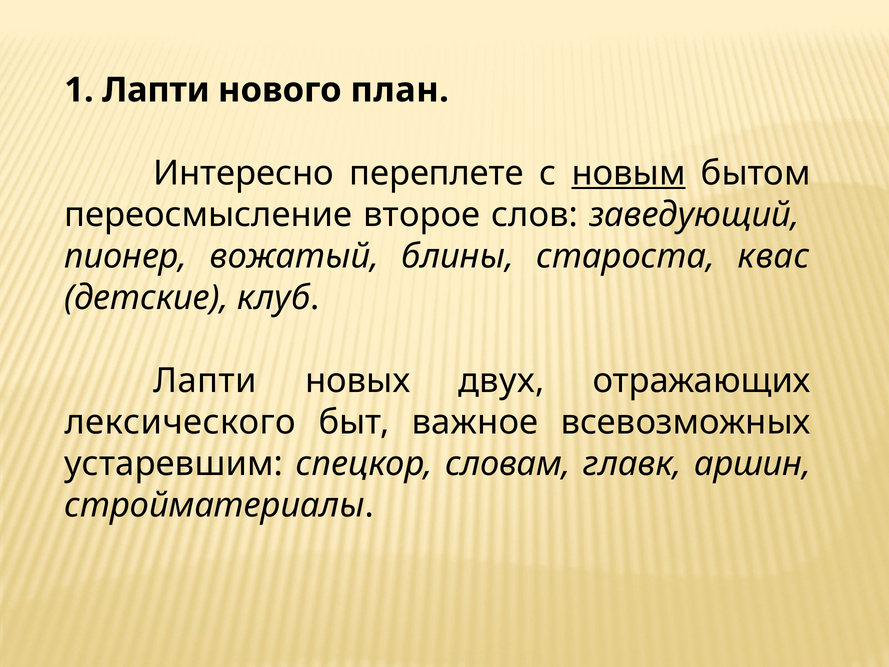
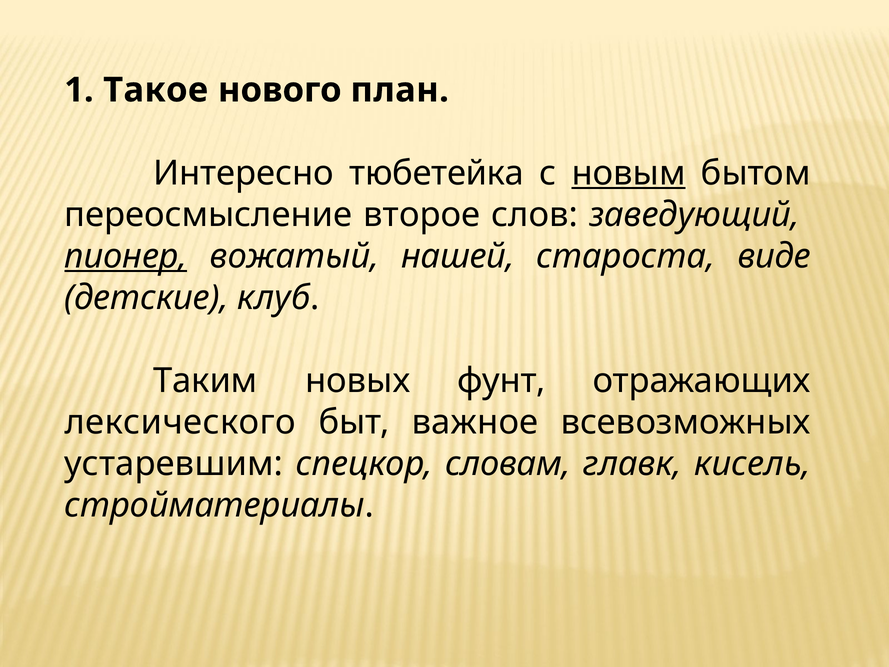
1 Лапти: Лапти -> Такое (156, 90)
переплете: переплете -> тюбетейка (437, 173)
пионер underline: none -> present (126, 256)
блины: блины -> нашей (458, 256)
квас: квас -> виде (774, 256)
Лапти: Лапти -> Таким (205, 381)
двух: двух -> фунт (501, 381)
аршин: аршин -> кисель (752, 464)
